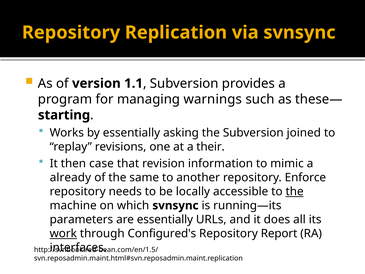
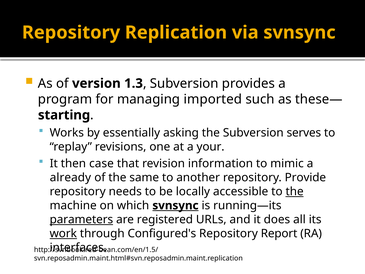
1.1: 1.1 -> 1.3 (134, 83)
warnings: warnings -> imported (213, 99)
joined: joined -> serves (304, 133)
their: their -> your (211, 147)
Enforce: Enforce -> Provide (305, 177)
svnsync underline: none -> present (175, 205)
parameters underline: none -> present (81, 219)
are essentially: essentially -> registered (165, 219)
